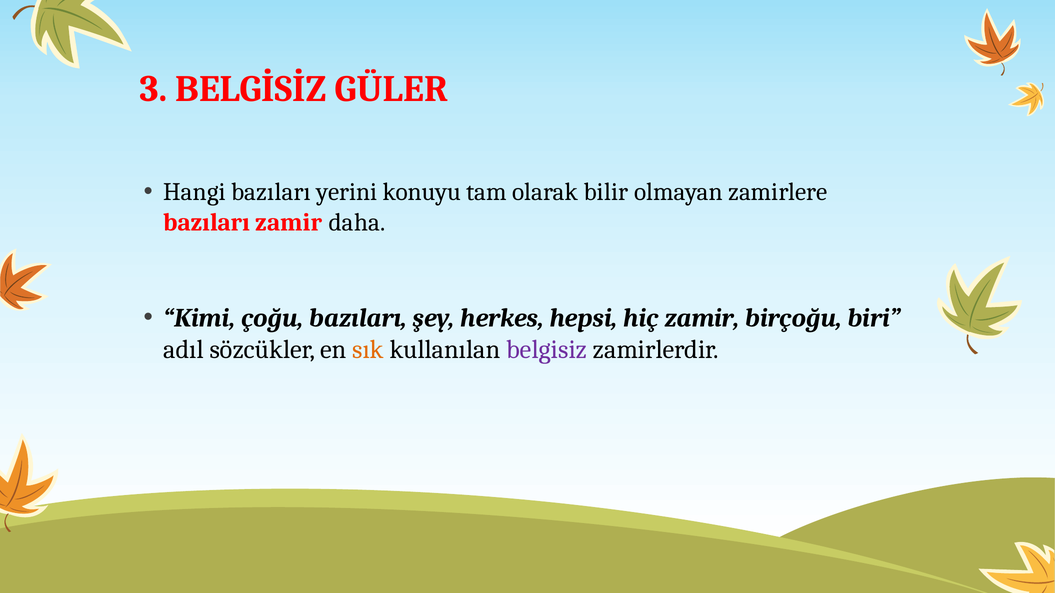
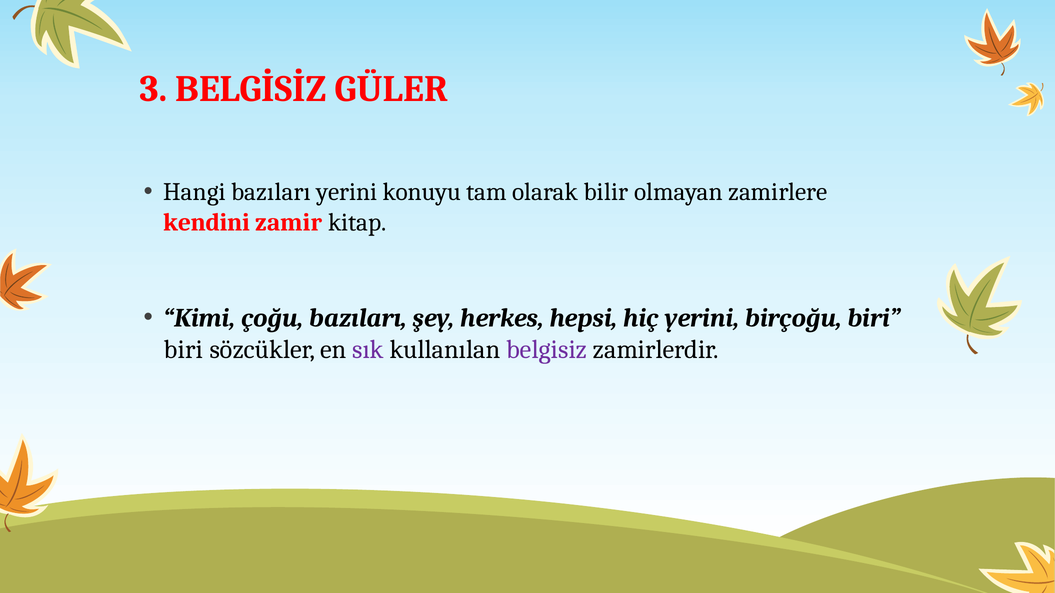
bazıları: bazıları -> kendini (207, 223)
daha: daha -> kitap (357, 223)
hiç zamir: zamir -> yerini (702, 318)
adıl: adıl -> biri (183, 350)
sık colour: orange -> purple (368, 350)
